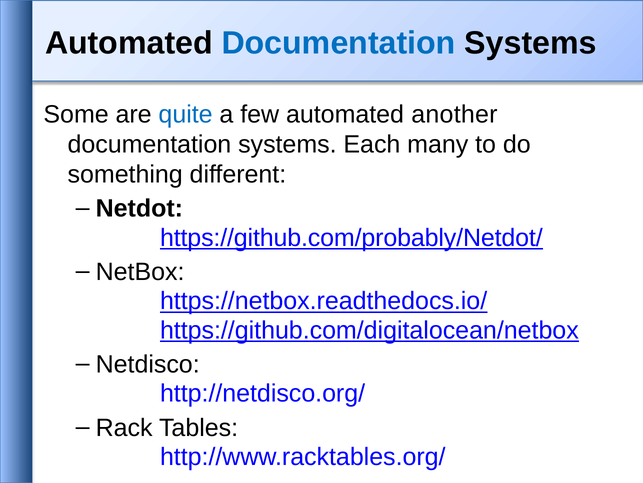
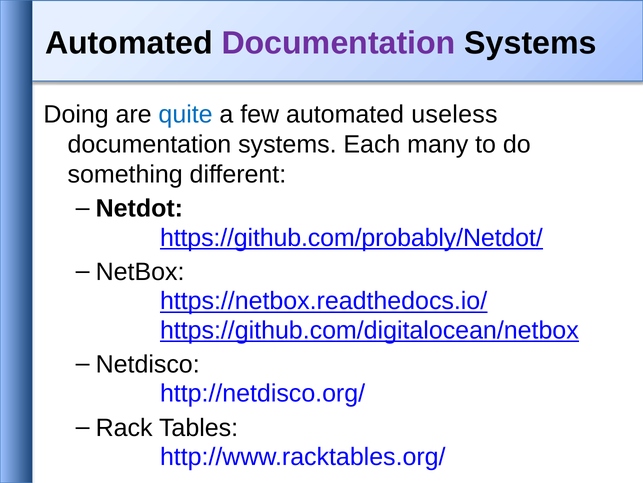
Documentation colour: blue -> purple (339, 43)
Some: Some -> Doing (76, 114)
another: another -> useless (454, 114)
